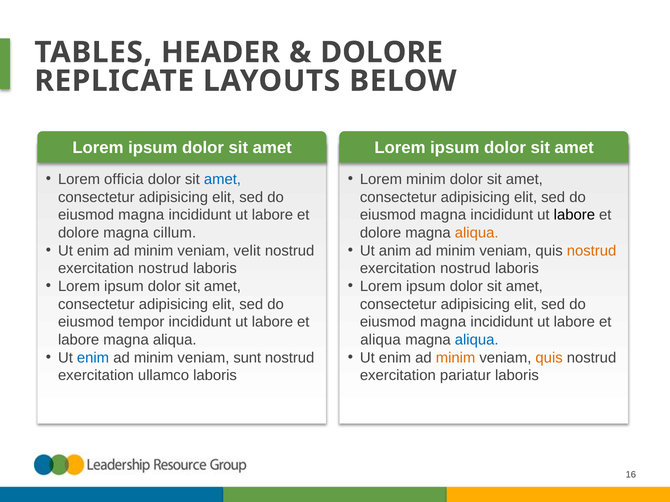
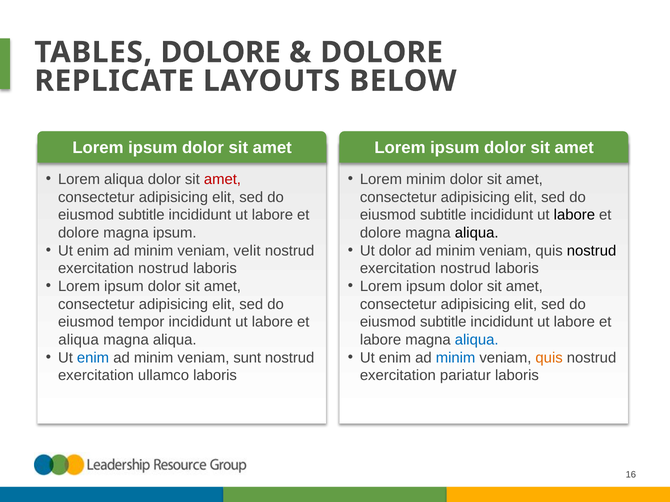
TABLES HEADER: HEADER -> DOLORE (221, 52)
Lorem officia: officia -> aliqua (124, 179)
amet colour: blue -> red (222, 179)
magna: magna -> subtitle (141, 215)
magna: magna -> subtitle (443, 215)
magna cillum: cillum -> ipsum (175, 233)
aliqua colour: orange -> black (477, 233)
Ut anim: anim -> dolor (395, 251)
nostrud colour: orange -> black (592, 251)
magna: magna -> subtitle (443, 322)
labore: labore -> aliqua (79, 340)
aliqua: aliqua -> labore (381, 340)
minim colour: orange -> blue (456, 358)
